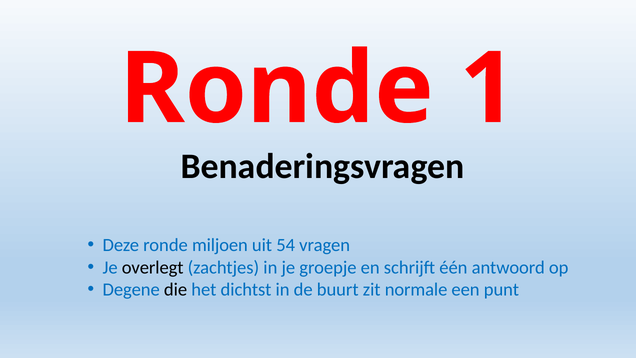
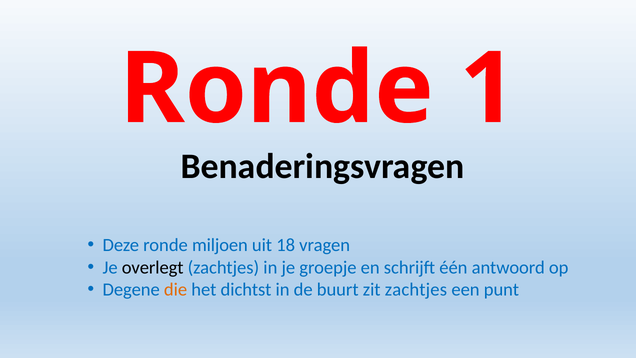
54: 54 -> 18 (286, 245)
die colour: black -> orange (176, 290)
zit normale: normale -> zachtjes (416, 290)
